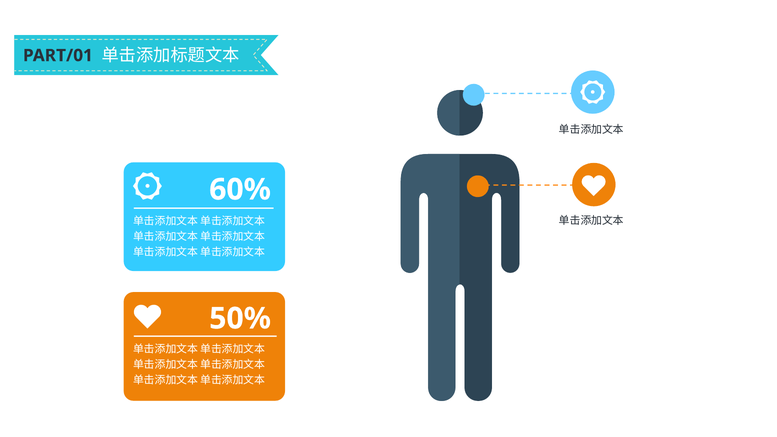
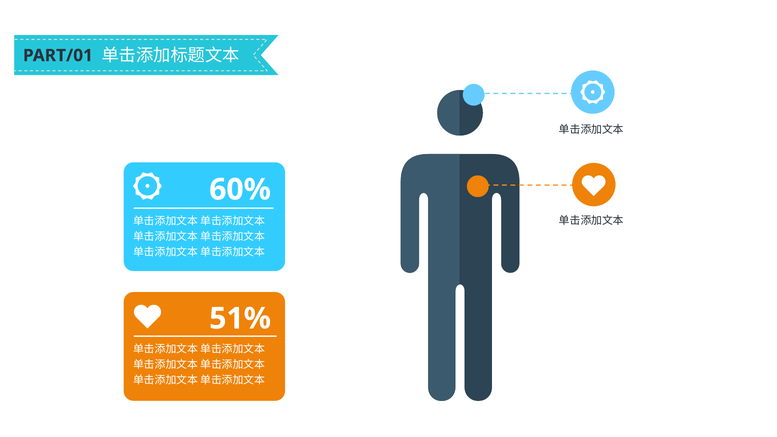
50%: 50% -> 51% (240, 319)
